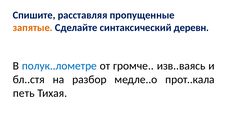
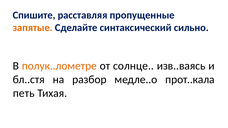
деревн: деревн -> сильно (191, 28)
полук..лометре colour: blue -> orange (59, 66)
громче: громче -> солнце (133, 66)
